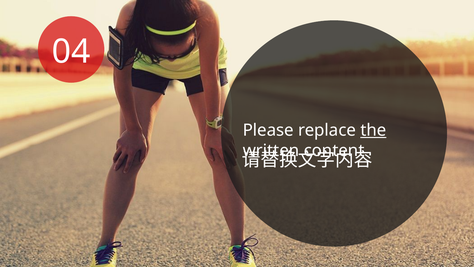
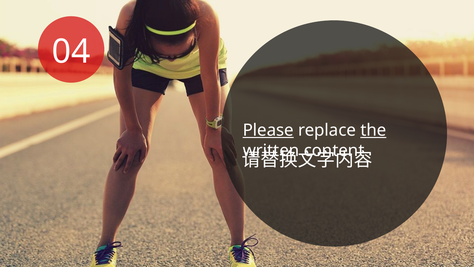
Please underline: none -> present (268, 130)
